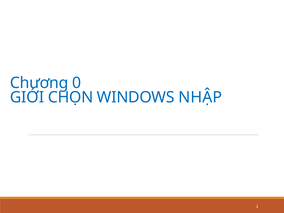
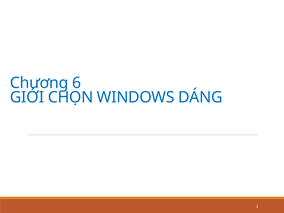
0: 0 -> 6 (77, 83)
NHẬP: NHẬP -> DÁNG (200, 97)
